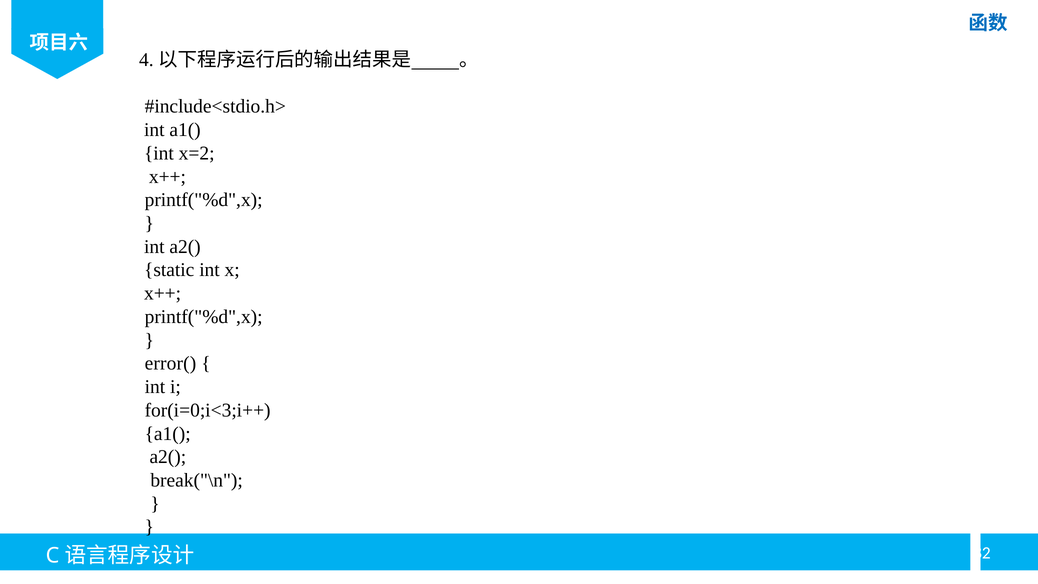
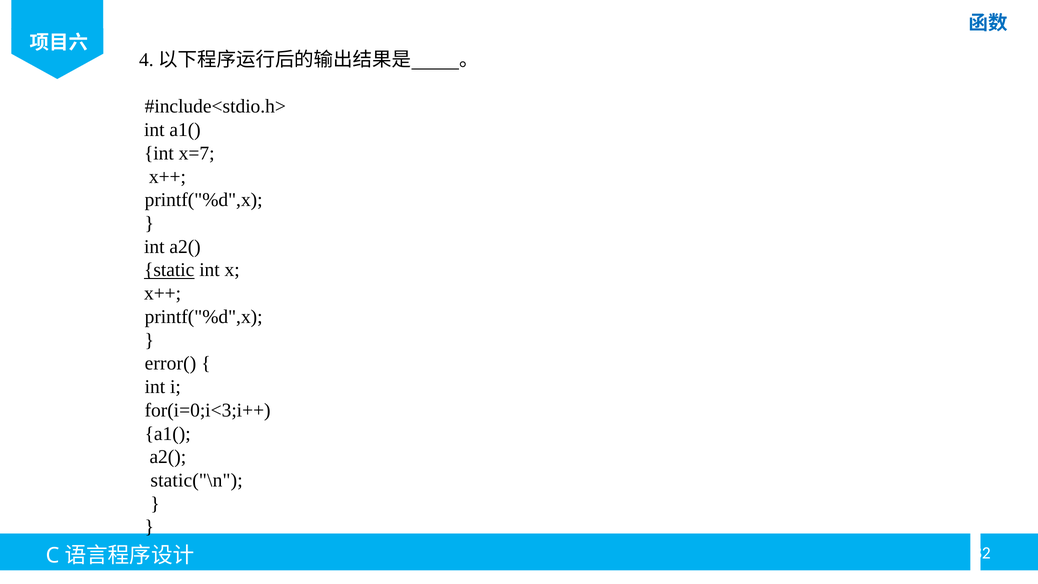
x=2: x=2 -> x=7 (197, 153)
static underline: none -> present (169, 270)
break("\n: break("\n -> static("\n (197, 480)
